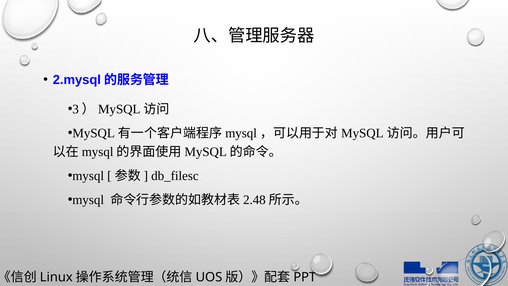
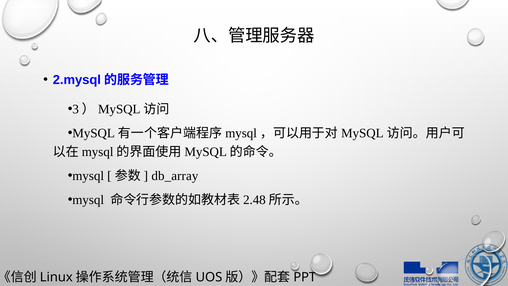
db_filesc: db_filesc -> db_array (175, 176)
